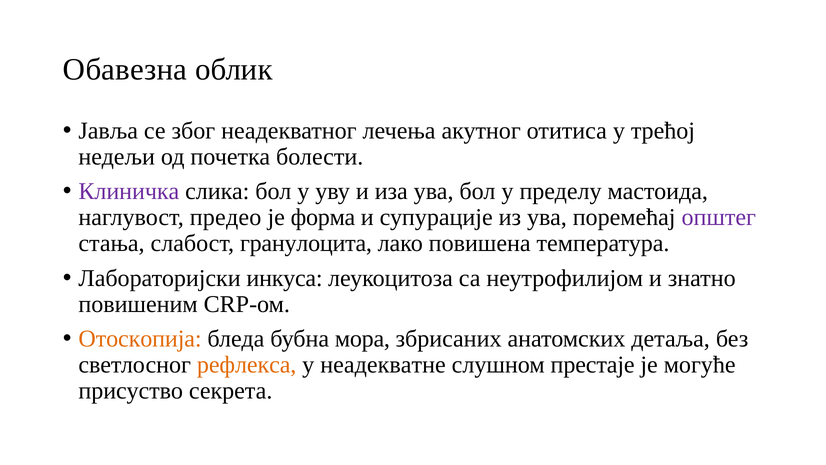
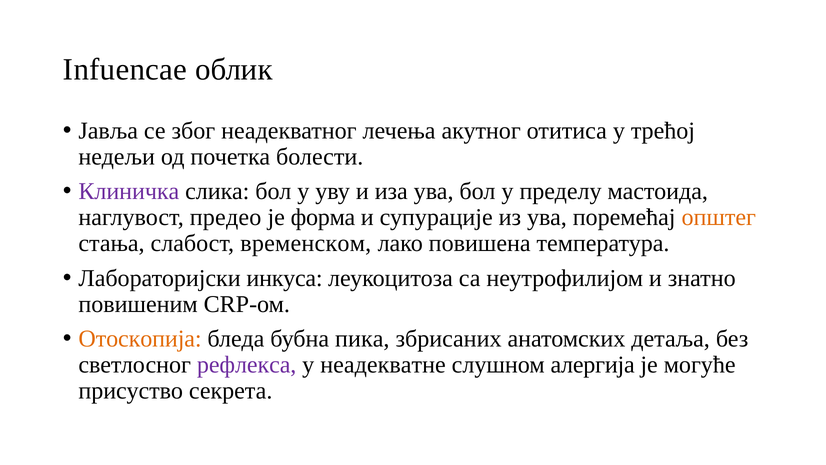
Обавезна: Обавезна -> Infuencae (125, 69)
општег colour: purple -> orange (719, 217)
гранулоцита: гранулоцита -> временском (306, 243)
мора: мора -> пика (362, 339)
рефлекса colour: orange -> purple (247, 365)
престаје: престаје -> алергија (593, 365)
